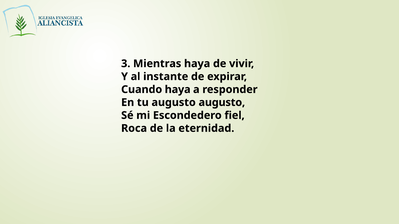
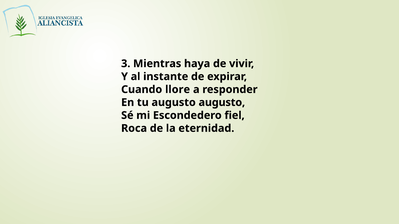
Cuando haya: haya -> llore (178, 90)
